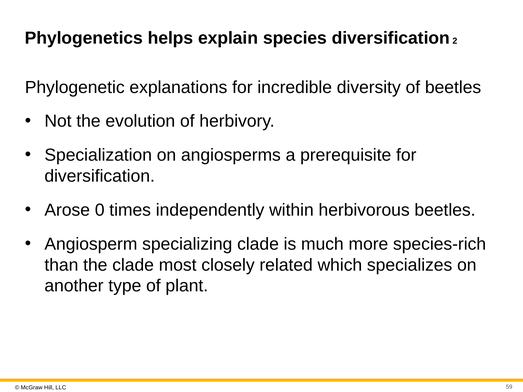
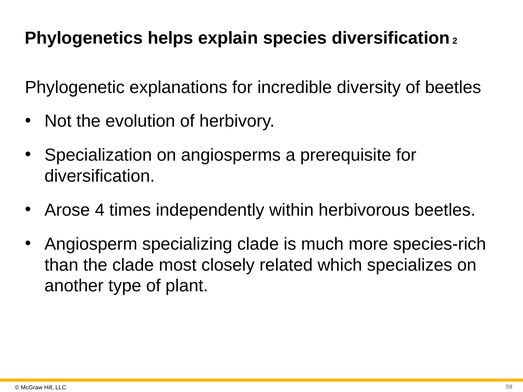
0: 0 -> 4 (100, 210)
